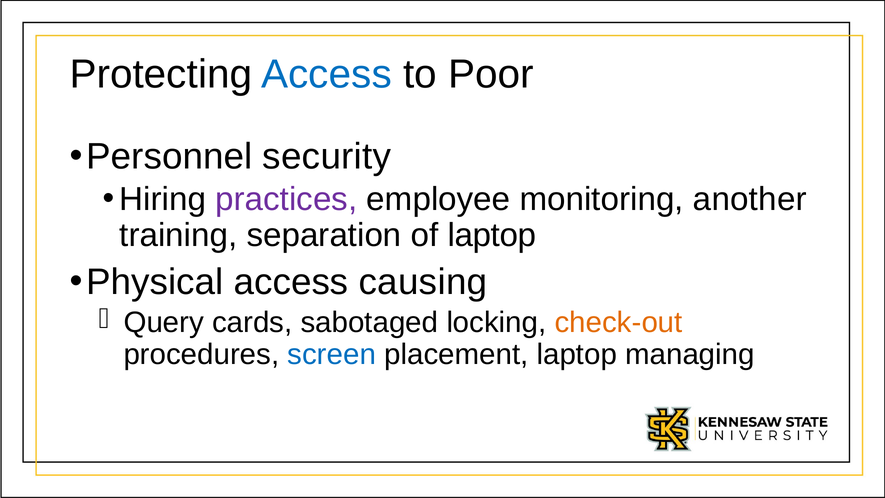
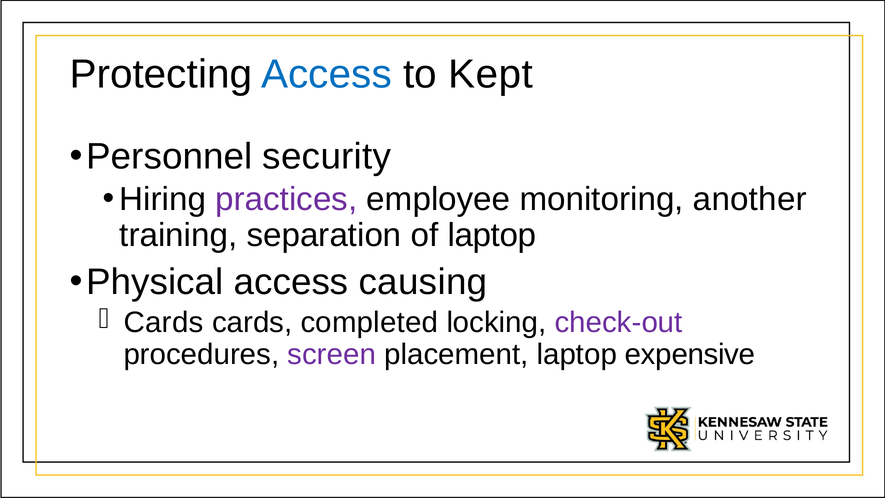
Poor: Poor -> Kept (491, 74)
Query: Query -> Cards (164, 323)
sabotaged: sabotaged -> completed (369, 323)
check-out colour: orange -> purple (619, 323)
screen colour: blue -> purple (332, 354)
managing: managing -> expensive (690, 354)
